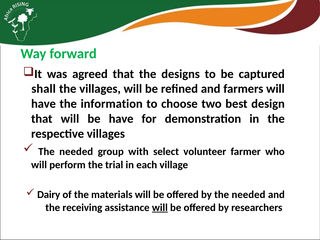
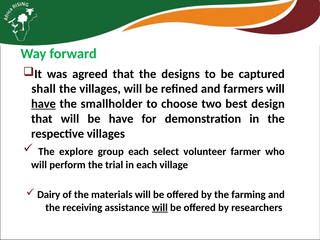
have underline: none -> present (44, 104)
information: information -> smallholder (112, 104)
needed: needed -> explore (76, 152)
group with: with -> each (139, 152)
by the needed: needed -> farming (249, 195)
